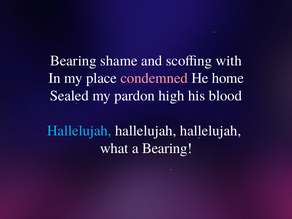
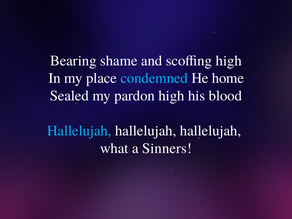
scoffing with: with -> high (229, 61)
condemned colour: pink -> light blue (154, 78)
a Bearing: Bearing -> Sinners (167, 148)
